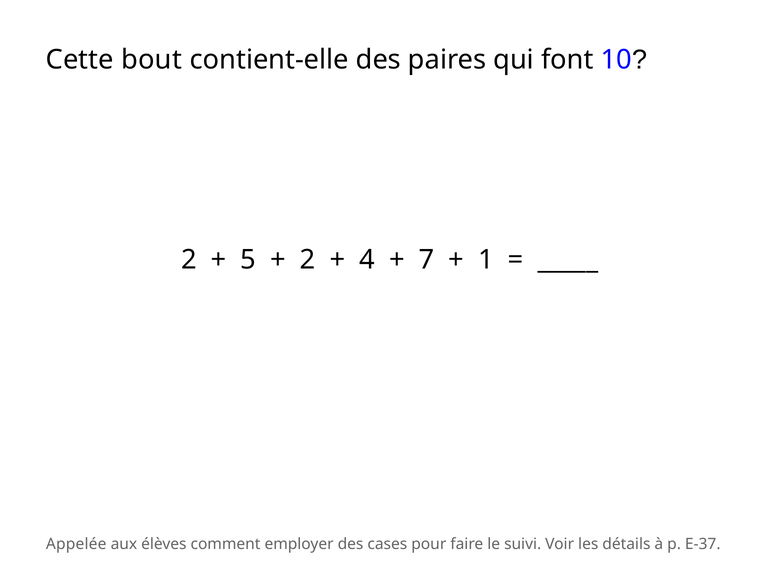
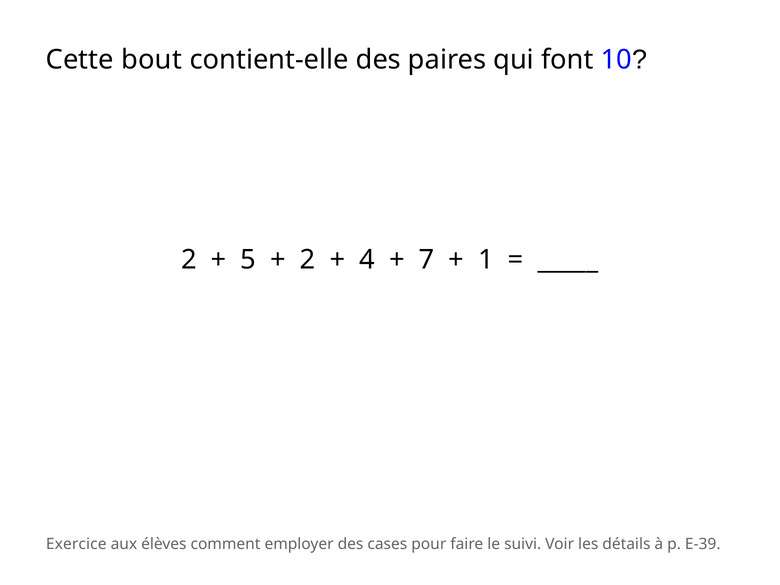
Appelée: Appelée -> Exercice (76, 544)
E-37: E-37 -> E-39 (703, 544)
